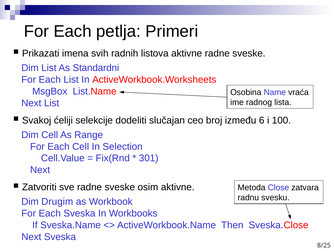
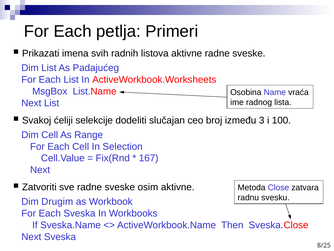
Standardni: Standardni -> Padajućeg (96, 68)
6: 6 -> 3 (262, 120)
301: 301 -> 167 (149, 158)
